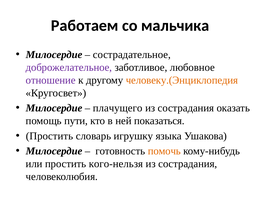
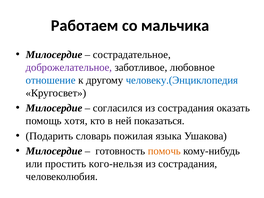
отношение colour: purple -> blue (51, 80)
человеку.(Энциклопедия colour: orange -> blue (182, 80)
плачущего: плачущего -> согласился (118, 108)
пути: пути -> хотя (76, 121)
Простить: Простить -> Подарить (49, 136)
игрушку: игрушку -> пожилая (133, 136)
